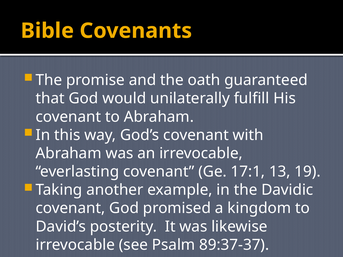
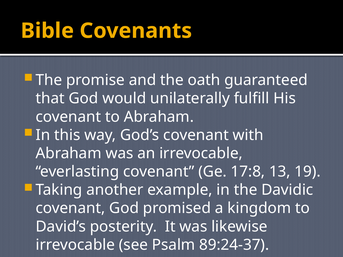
17:1: 17:1 -> 17:8 (248, 172)
89:37-37: 89:37-37 -> 89:24-37 (234, 245)
